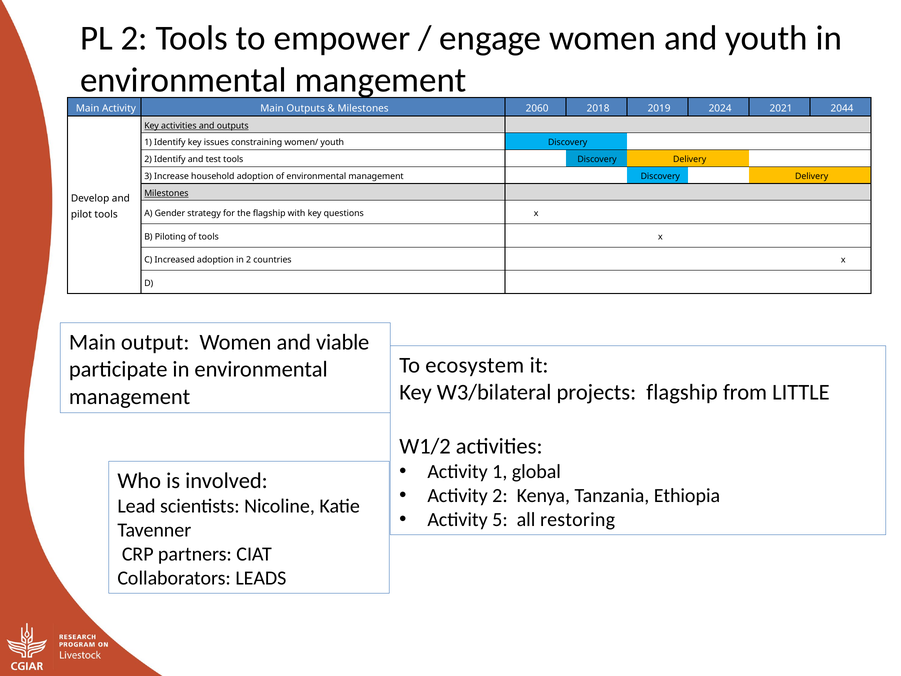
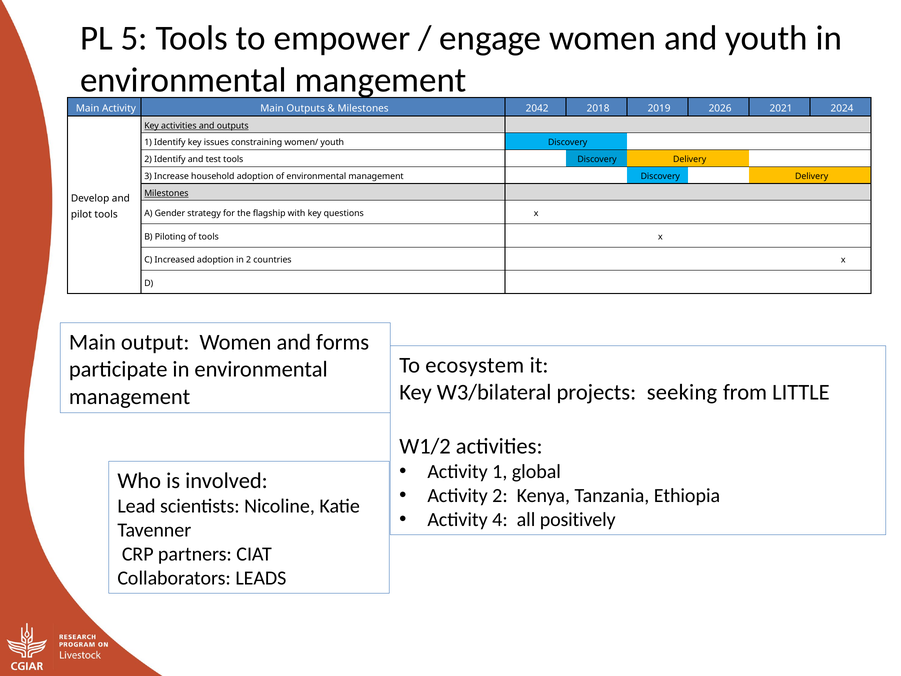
PL 2: 2 -> 5 (134, 38)
2060: 2060 -> 2042 (537, 108)
2024: 2024 -> 2026 (720, 108)
2044: 2044 -> 2024 (842, 108)
viable: viable -> forms (343, 342)
projects flagship: flagship -> seeking (682, 392)
5: 5 -> 4 (500, 520)
restoring: restoring -> positively (578, 520)
